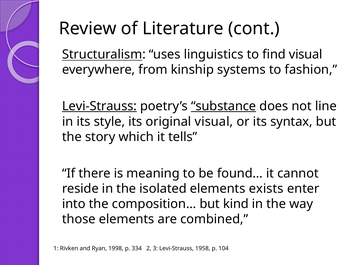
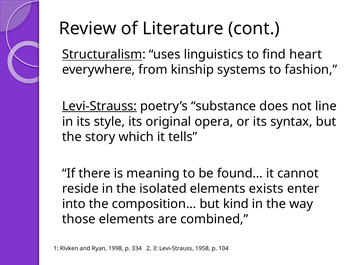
find visual: visual -> heart (306, 54)
substance underline: present -> none (224, 106)
original visual: visual -> opera (214, 121)
